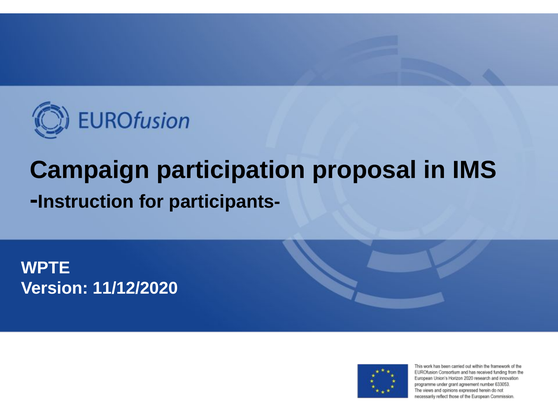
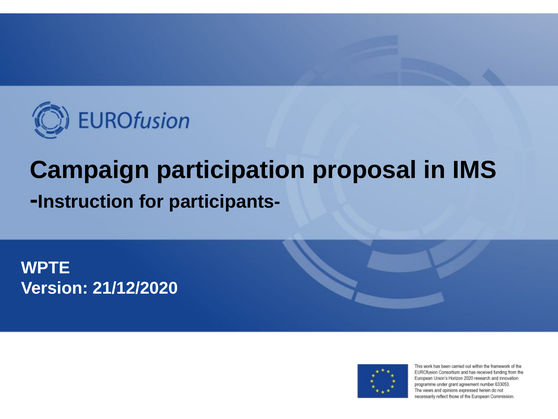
11/12/2020: 11/12/2020 -> 21/12/2020 (135, 288)
